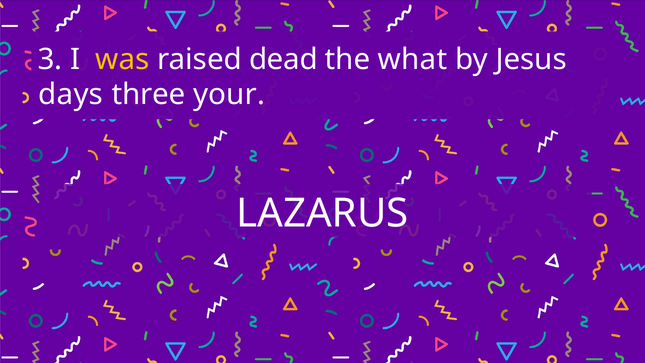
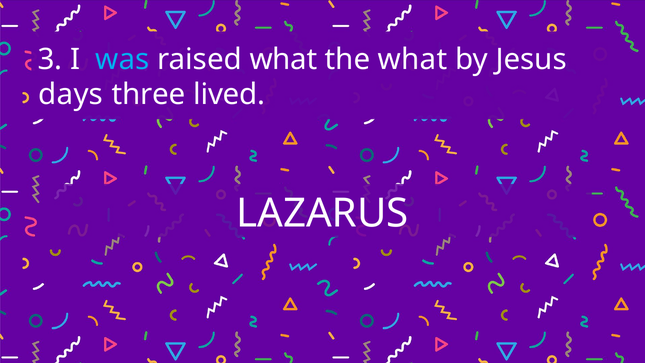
was colour: yellow -> light blue (122, 59)
raised dead: dead -> what (283, 59)
your: your -> lived (229, 95)
